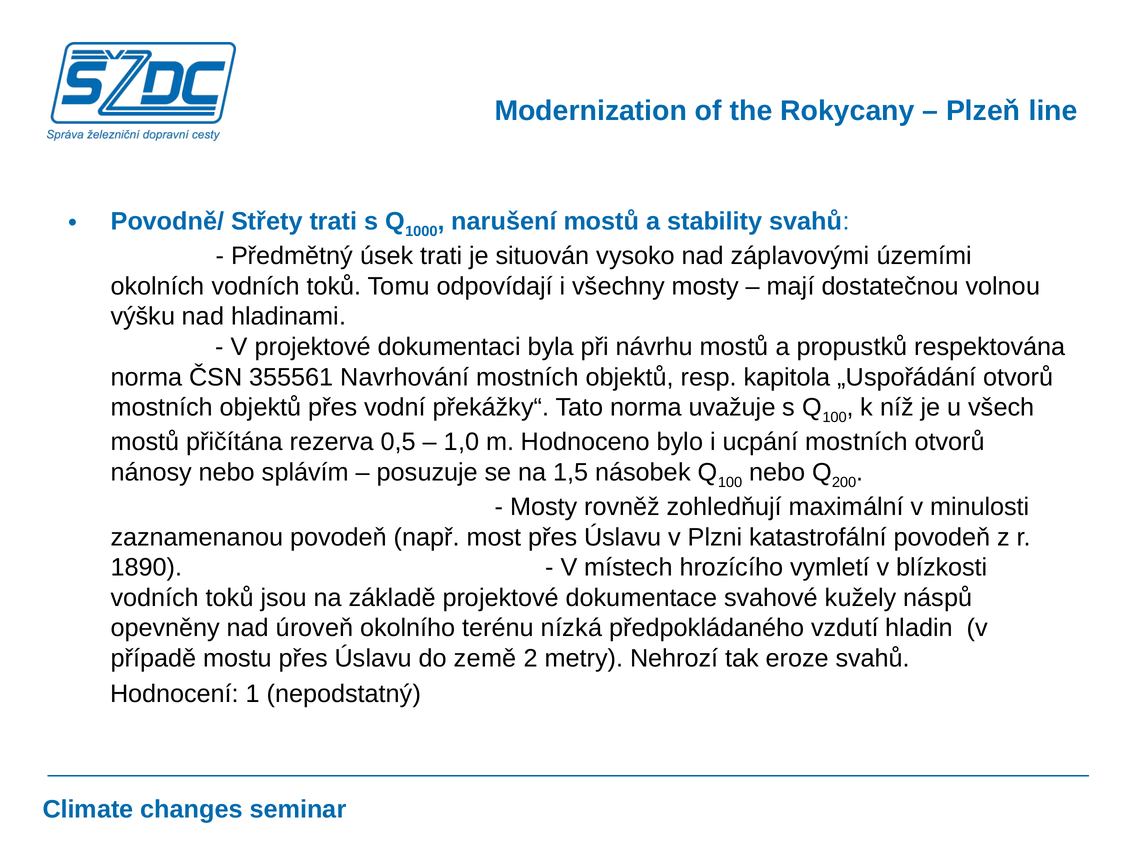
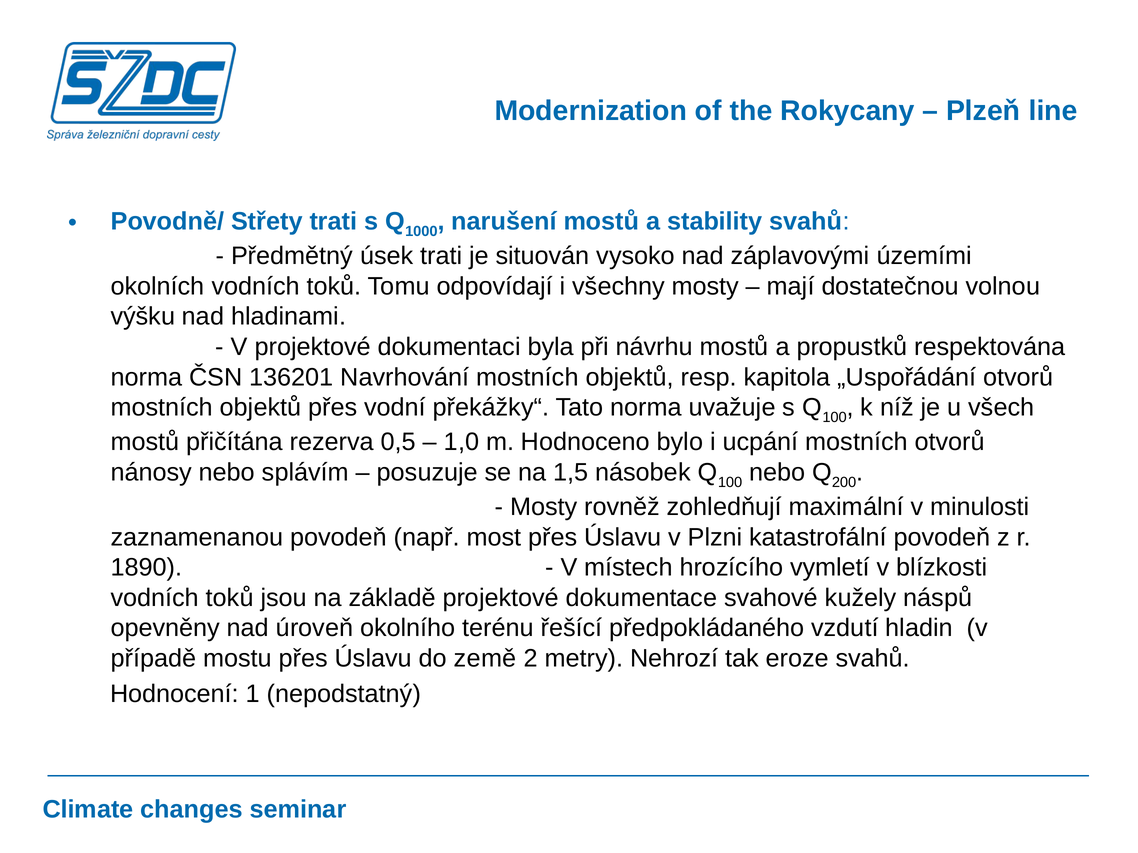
355561: 355561 -> 136201 (291, 378)
nízká: nízká -> řešící (572, 628)
